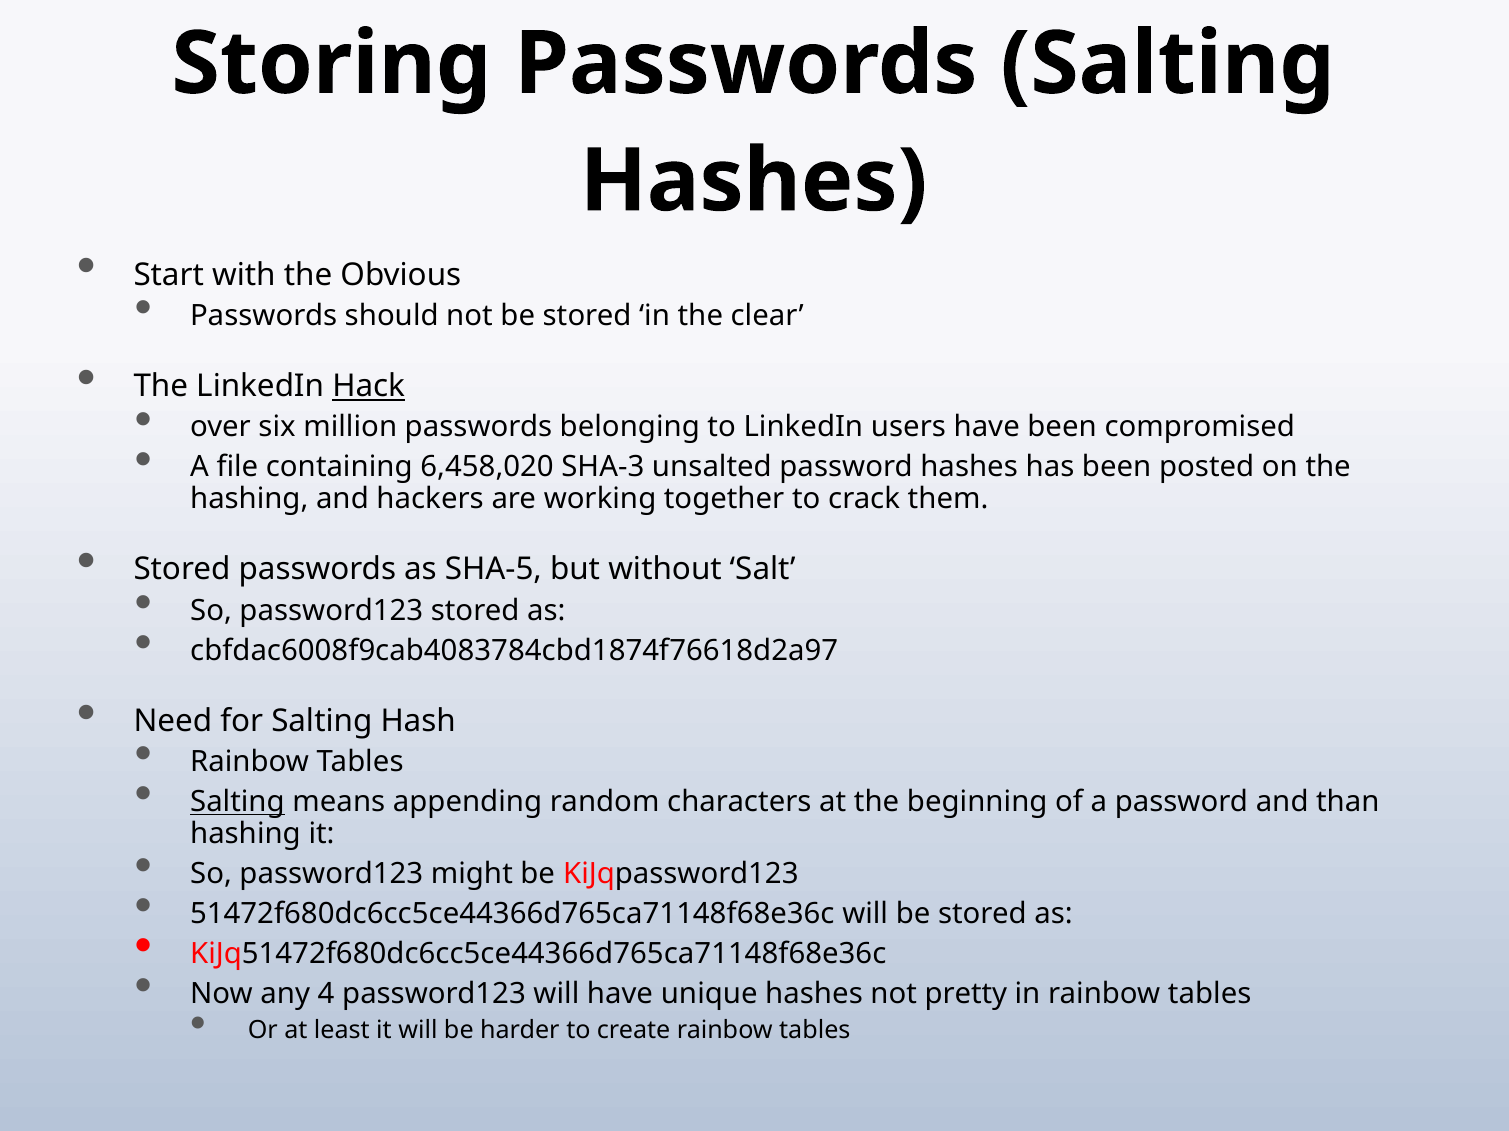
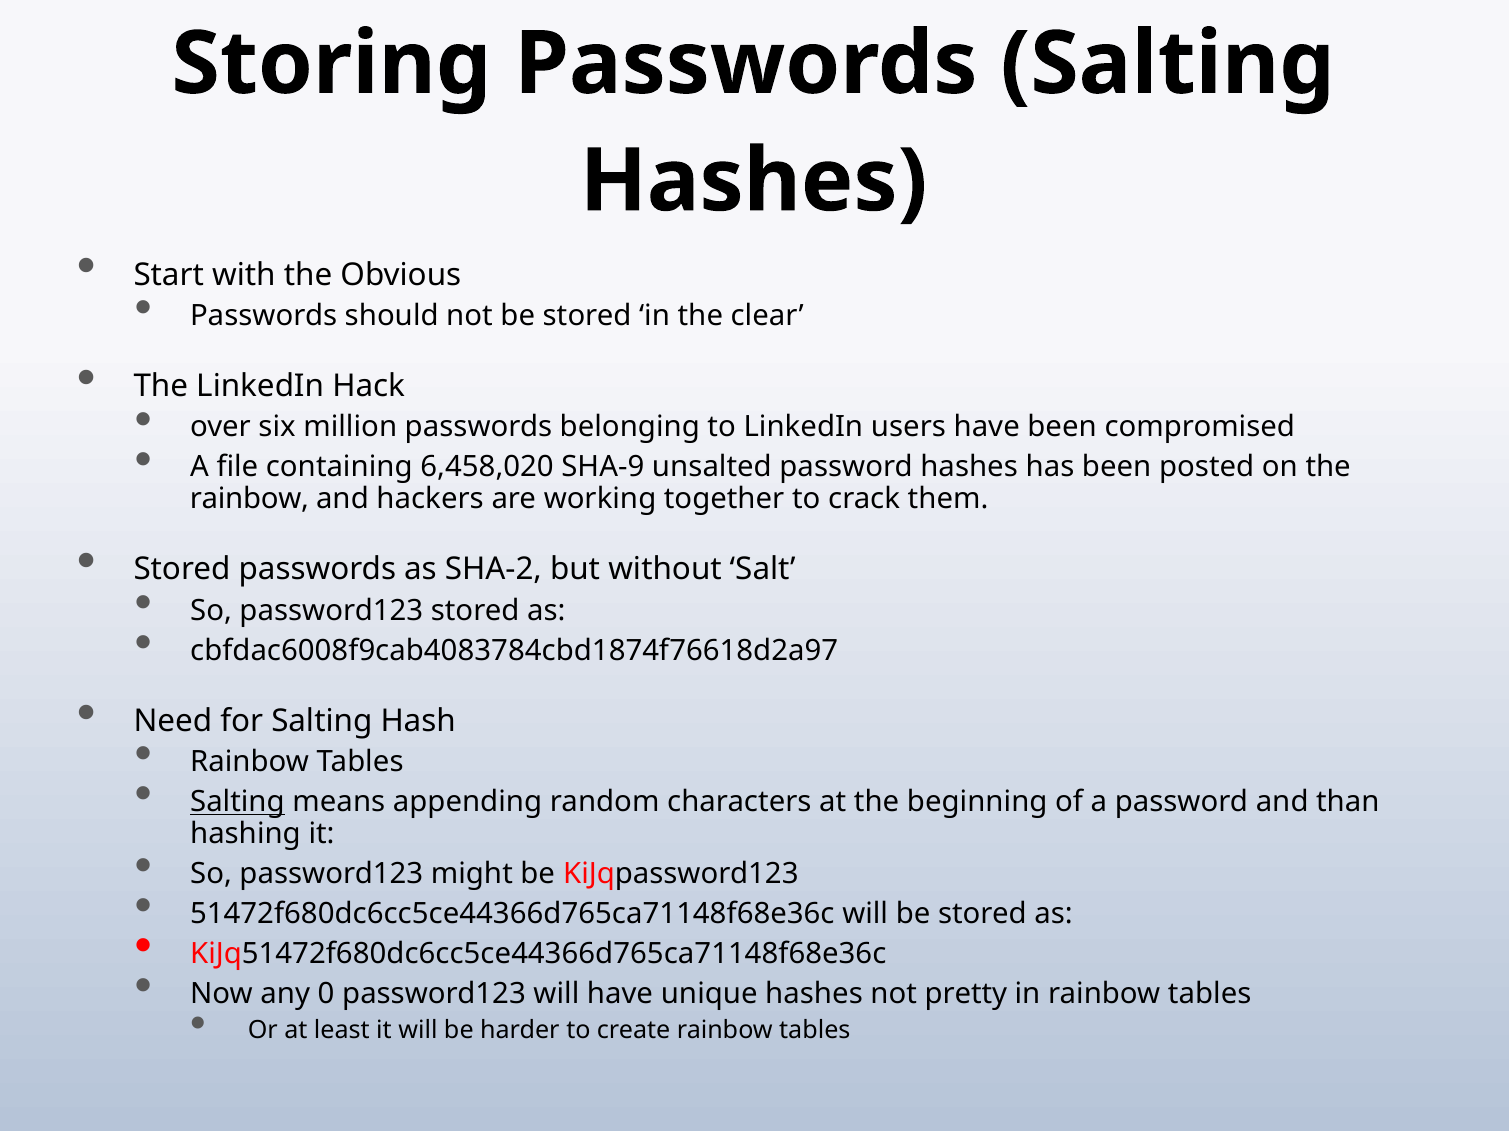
Hack underline: present -> none (369, 387)
SHA-3: SHA-3 -> SHA-9 (603, 467)
hashing: hashing -> rainbow (249, 499)
SHA-5: SHA-5 -> SHA-2 (493, 570)
4: 4 -> 0 (326, 994)
